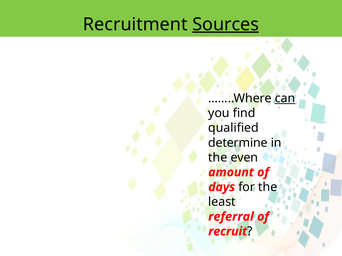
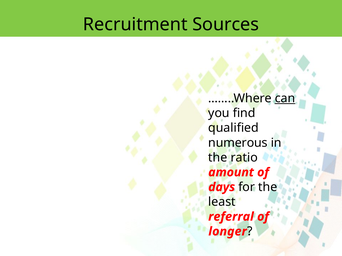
Sources underline: present -> none (226, 24)
determine: determine -> numerous (238, 143)
even: even -> ratio (244, 158)
recruit: recruit -> longer (228, 232)
